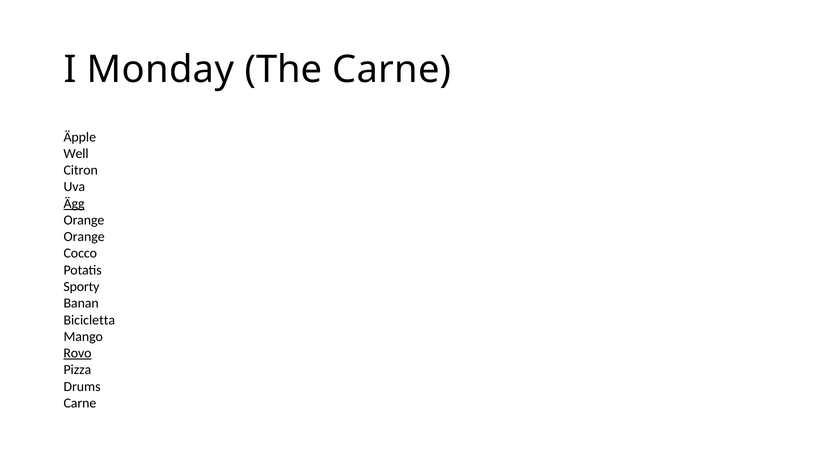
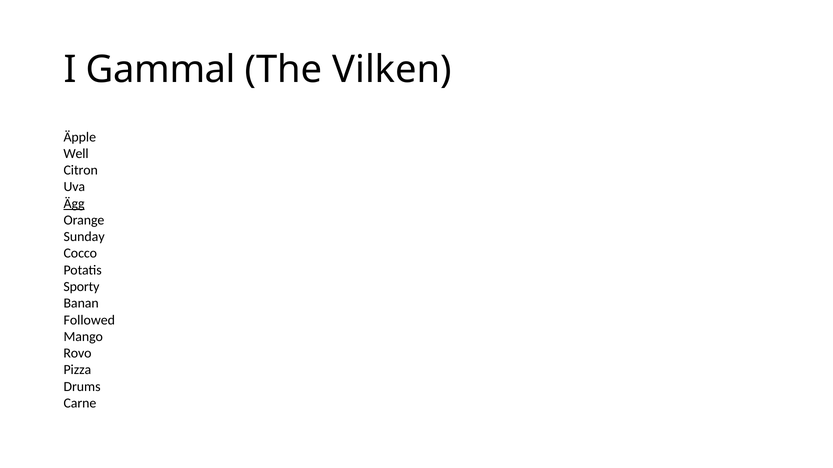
Monday: Monday -> Gammal (161, 70)
The Carne: Carne -> Vilken (392, 70)
Orange: Orange -> Sunday (84, 237)
Bicicletta: Bicicletta -> Followed (89, 320)
Rovo underline: present -> none (77, 354)
